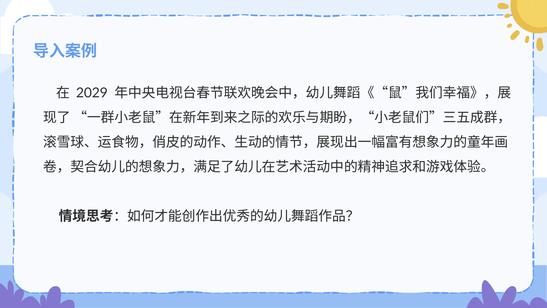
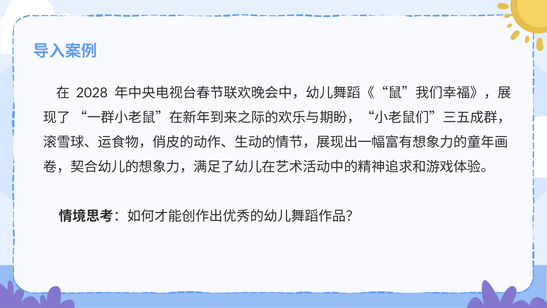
2029: 2029 -> 2028 (92, 93)
